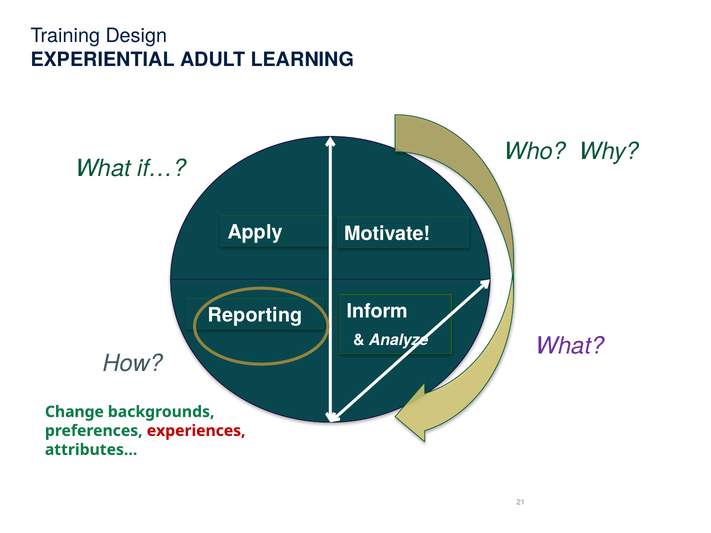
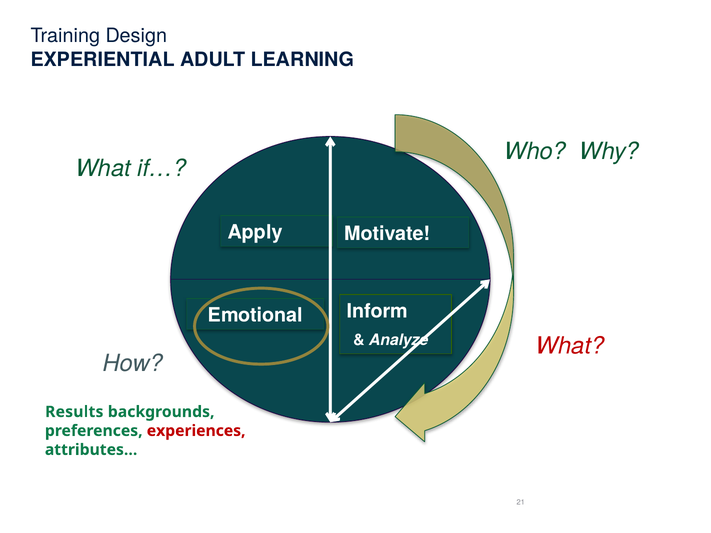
Reporting: Reporting -> Emotional (255, 315)
What colour: purple -> red (570, 346)
Change: Change -> Results (74, 412)
